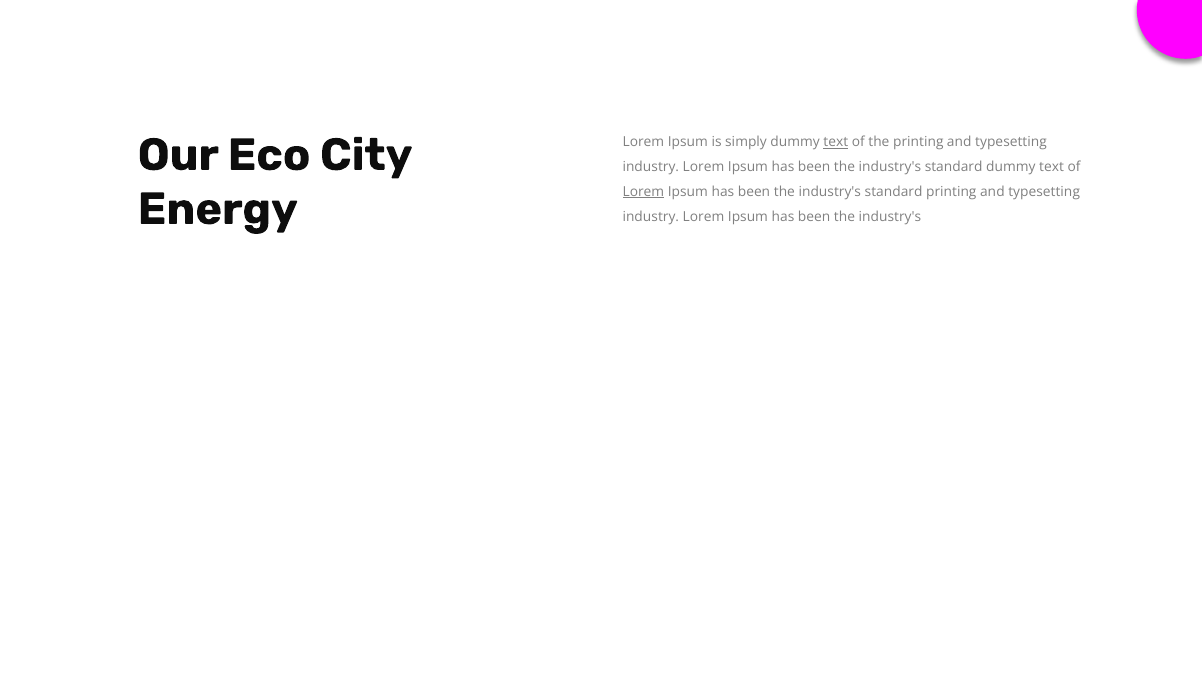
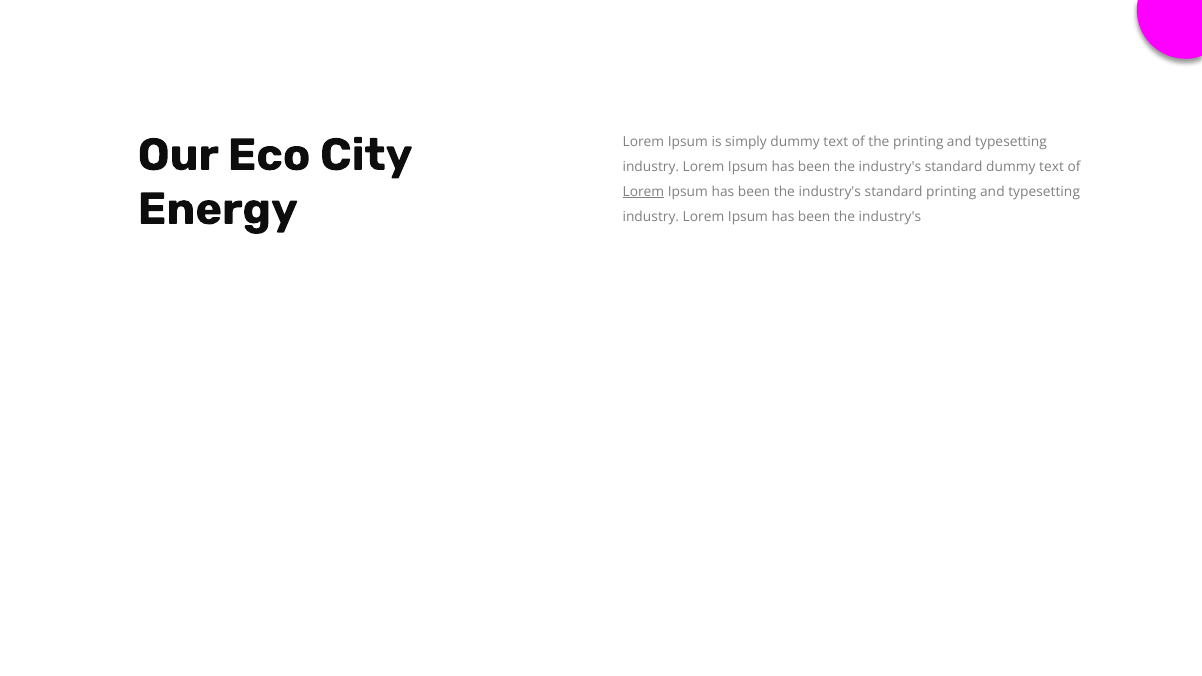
text underline: present -> none (836, 142)
